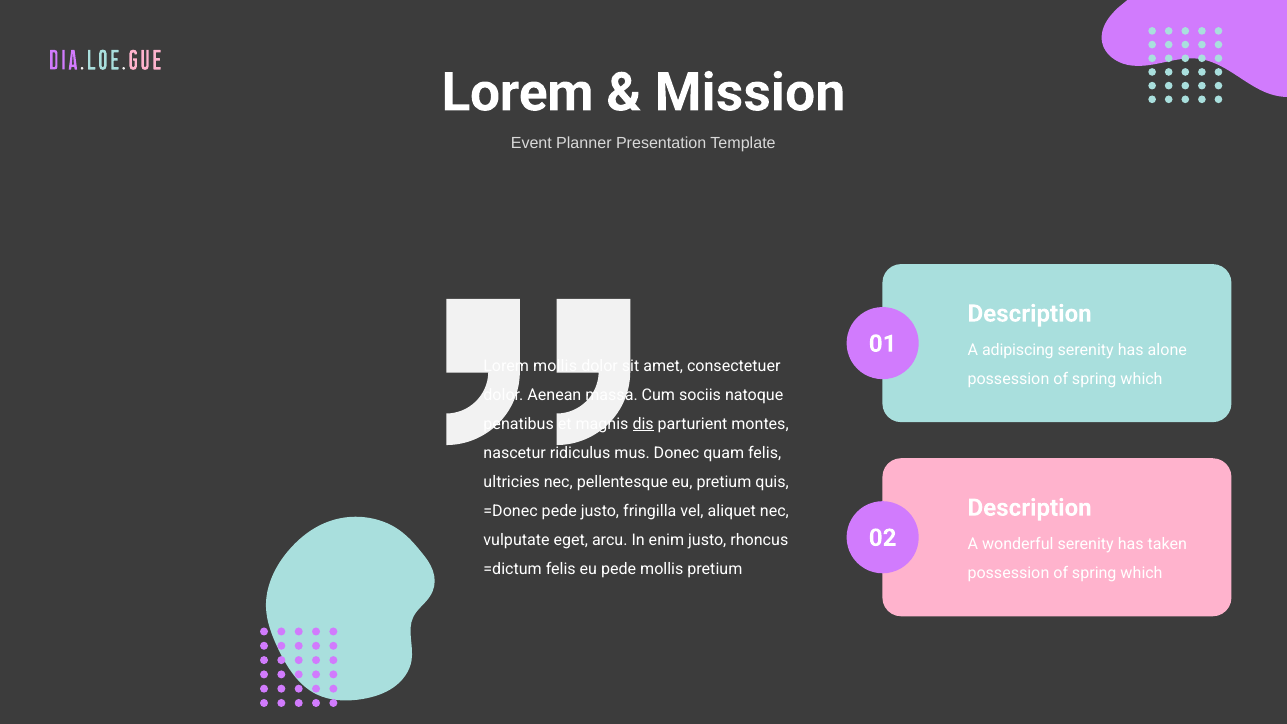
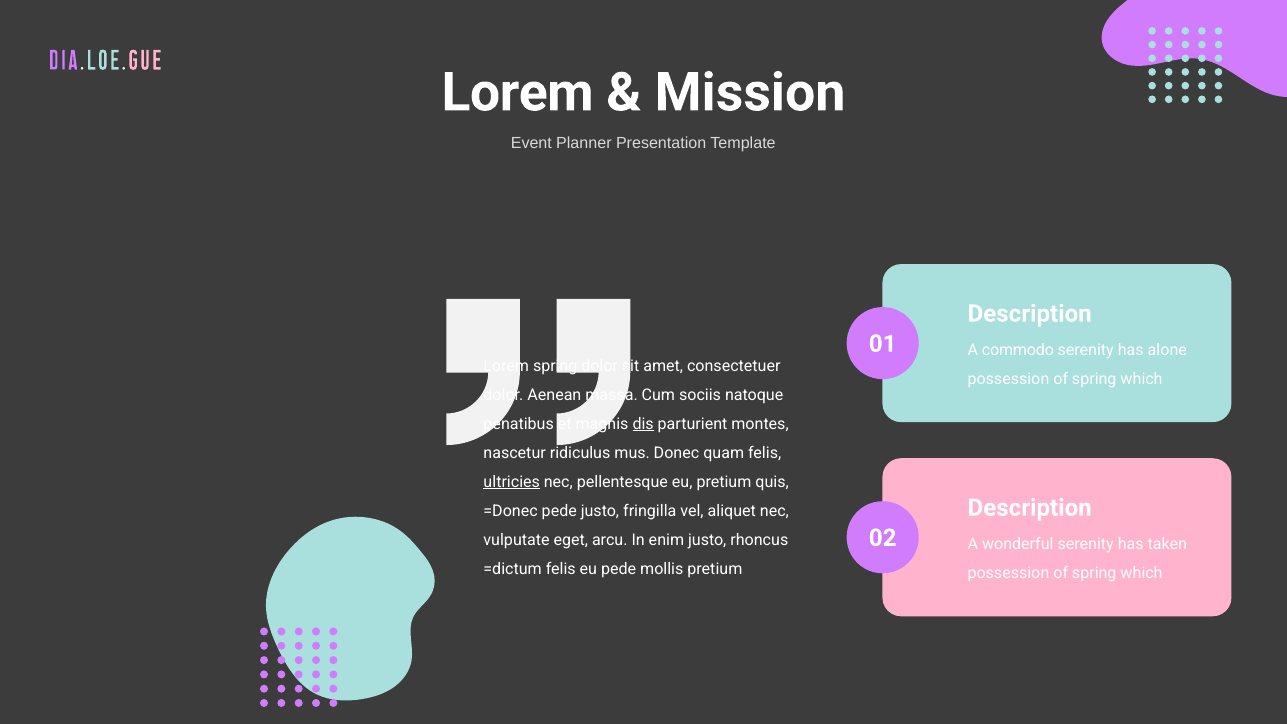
adipiscing: adipiscing -> commodo (1018, 350)
Lorem mollis: mollis -> spring (555, 366)
ultricies underline: none -> present (512, 482)
